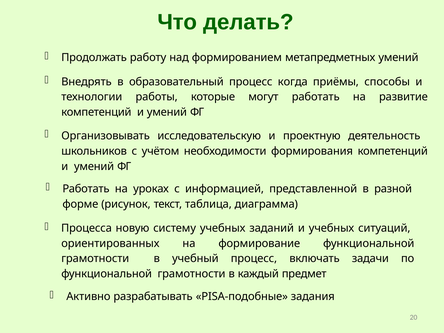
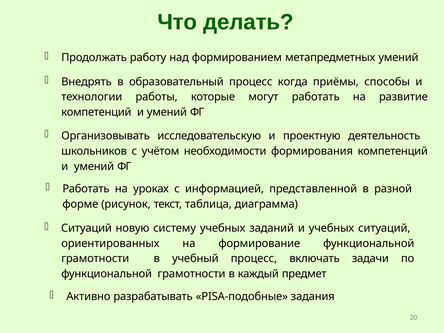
Процесса: Процесса -> Ситуаций (86, 228)
